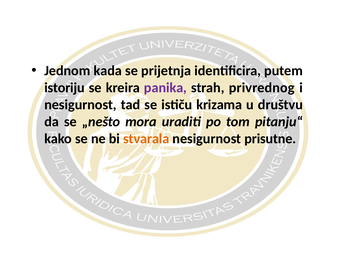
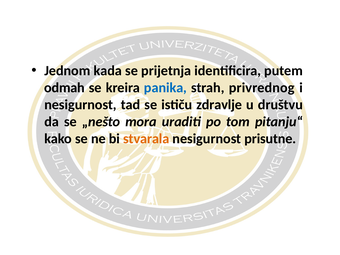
istoriju: istoriju -> odmah (64, 88)
panika colour: purple -> blue (165, 88)
krizama: krizama -> zdravlje (219, 105)
